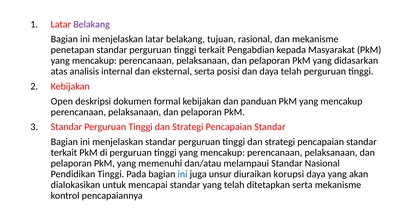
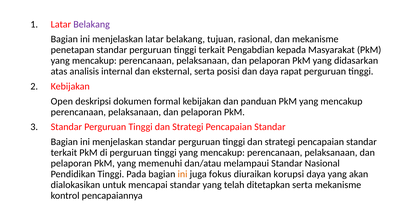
daya telah: telah -> rapat (291, 72)
ini colour: blue -> orange (183, 174)
unsur: unsur -> fokus (220, 174)
